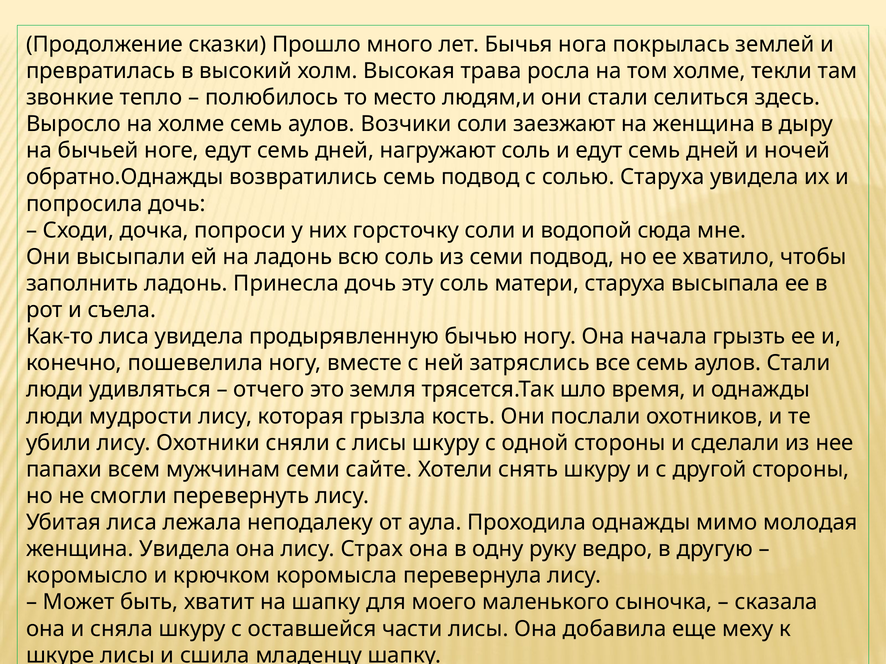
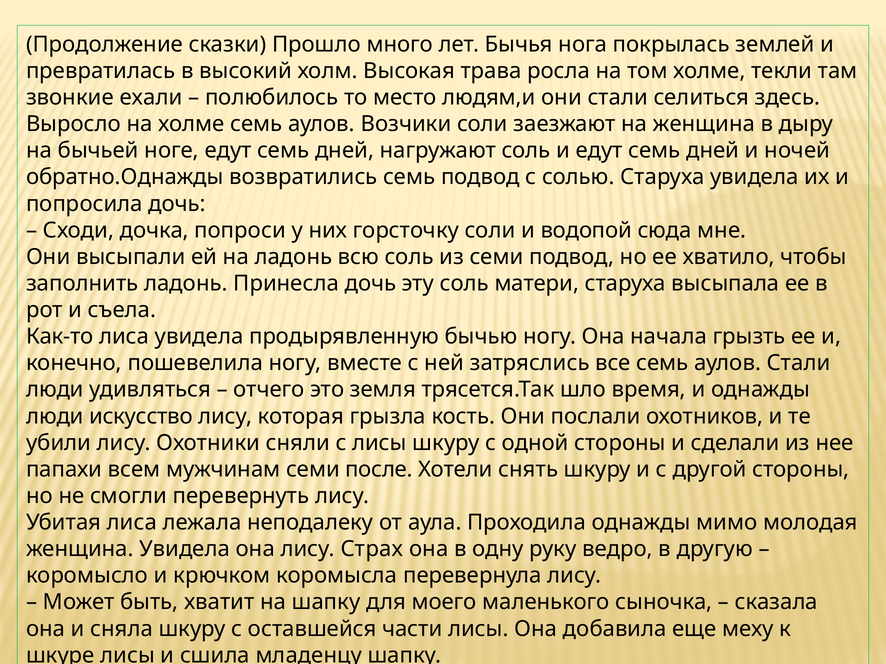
тепло: тепло -> ехали (151, 98)
мудрости: мудрости -> искусство (141, 417)
сайте: сайте -> после (379, 470)
